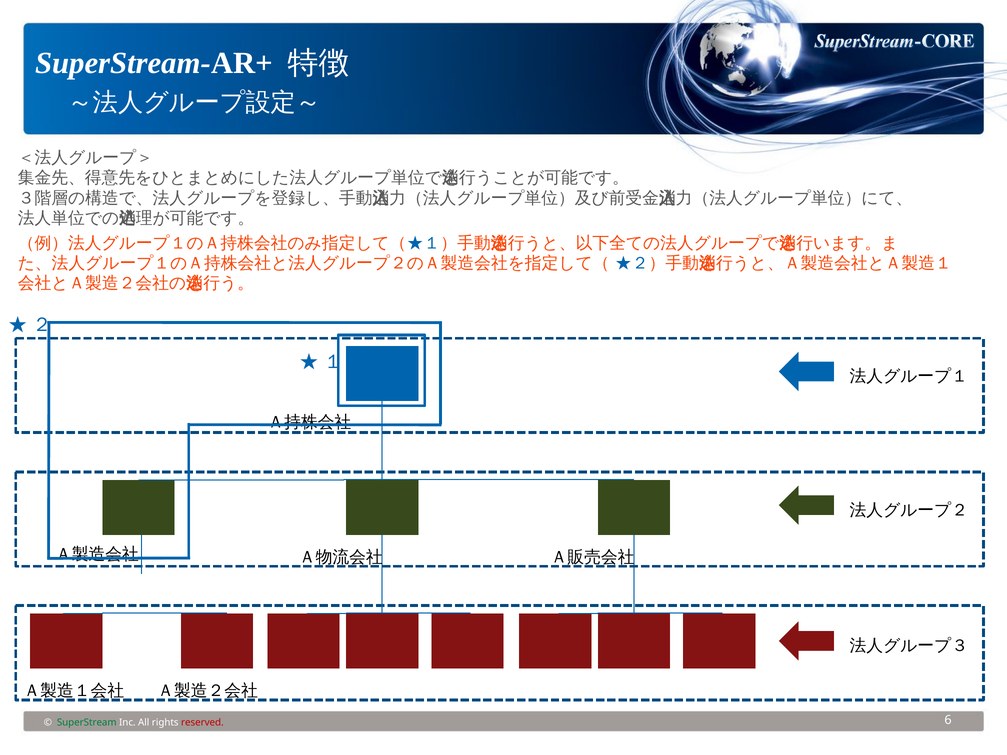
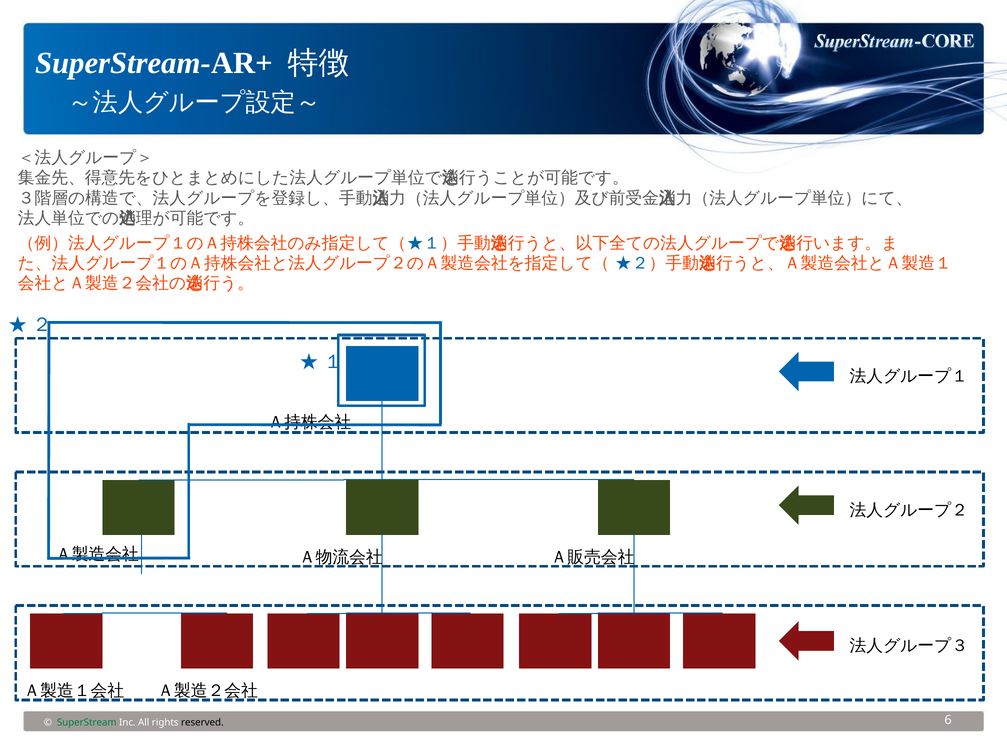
reserved colour: red -> black (202, 723)
